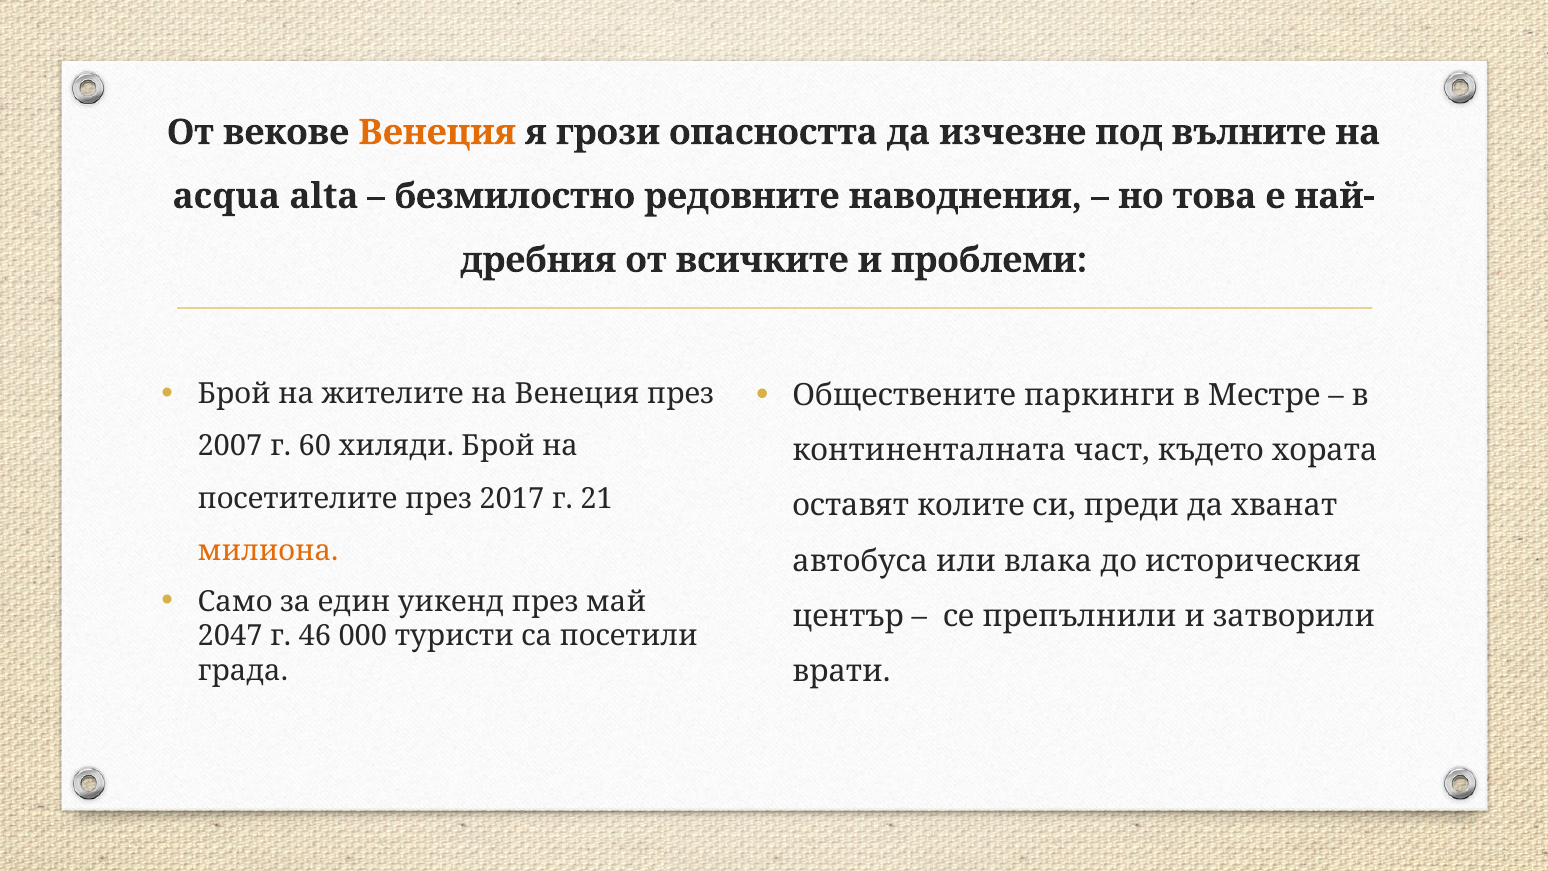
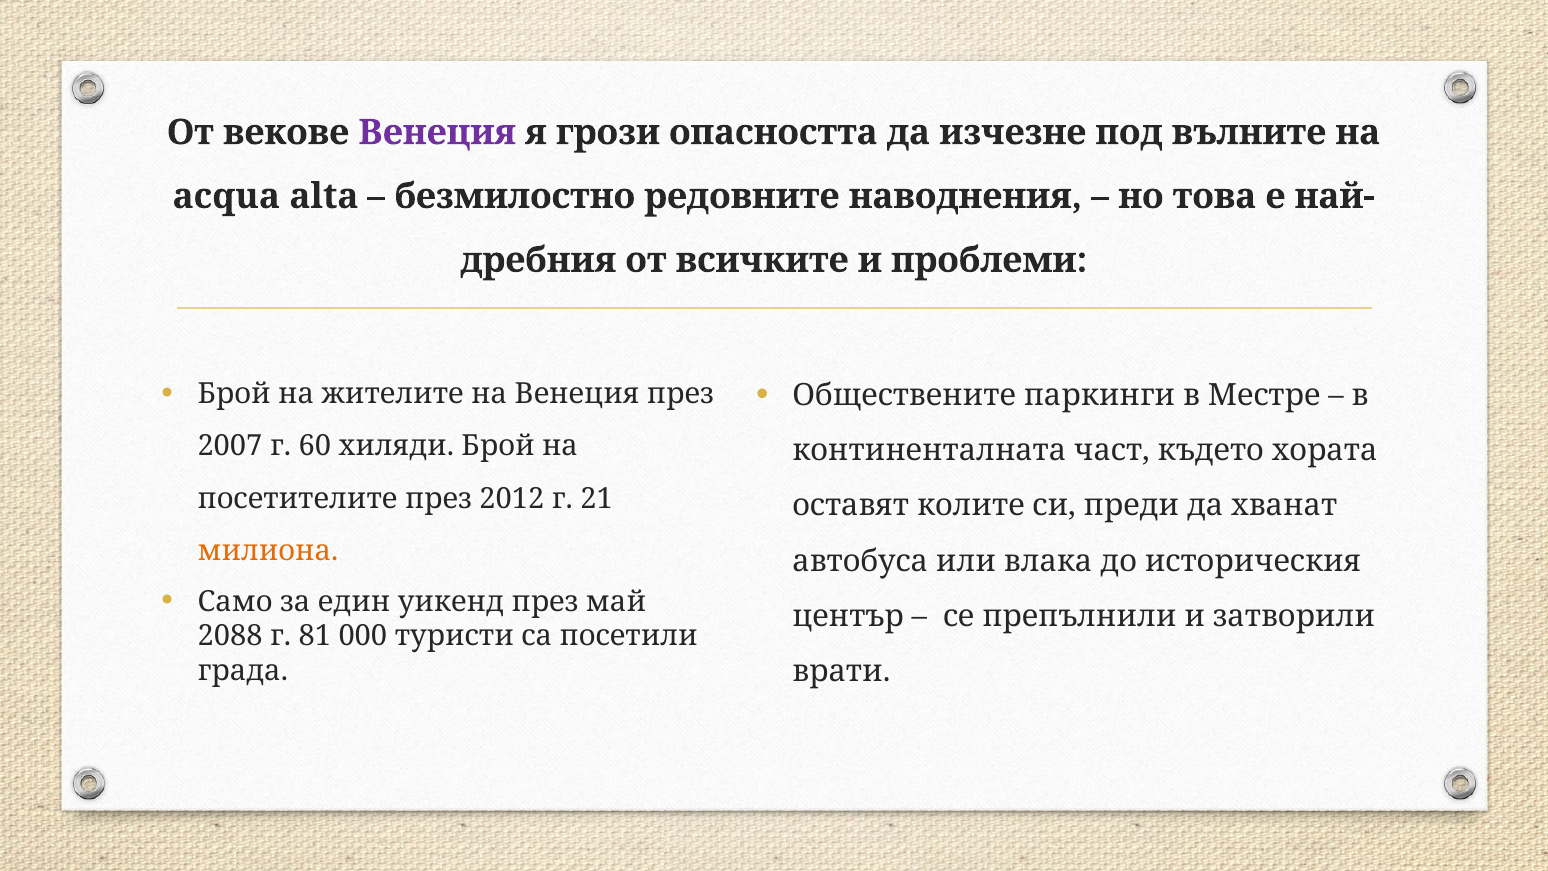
Венеция colour: orange -> purple (437, 132)
2017: 2017 -> 2012 (512, 498)
2047: 2047 -> 2088 (230, 636)
46: 46 -> 81 (315, 636)
